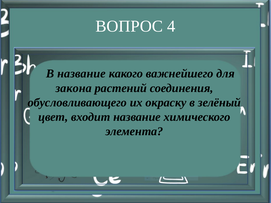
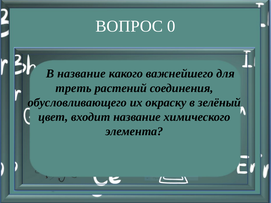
4: 4 -> 0 (171, 26)
закона: закона -> треть (74, 88)
